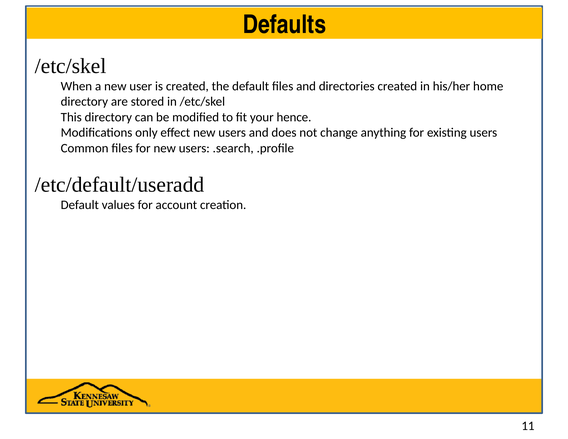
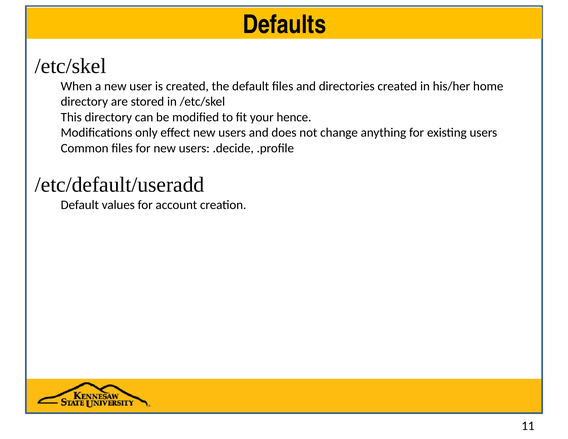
.search: .search -> .decide (233, 148)
